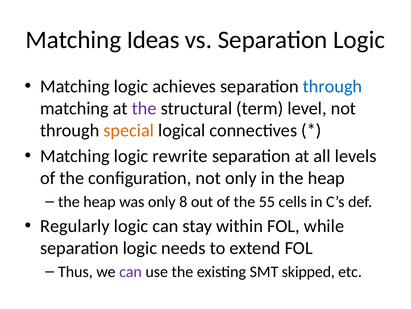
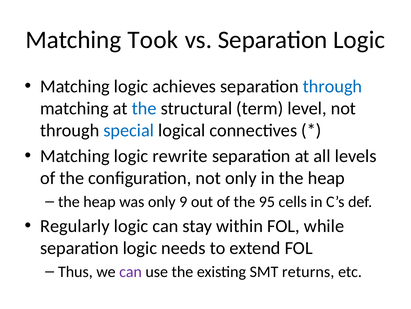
Ideas: Ideas -> Took (153, 40)
the colour: purple -> blue (144, 108)
special colour: orange -> blue (129, 130)
8: 8 -> 9 (183, 201)
55: 55 -> 95 (267, 201)
skipped: skipped -> returns (308, 271)
